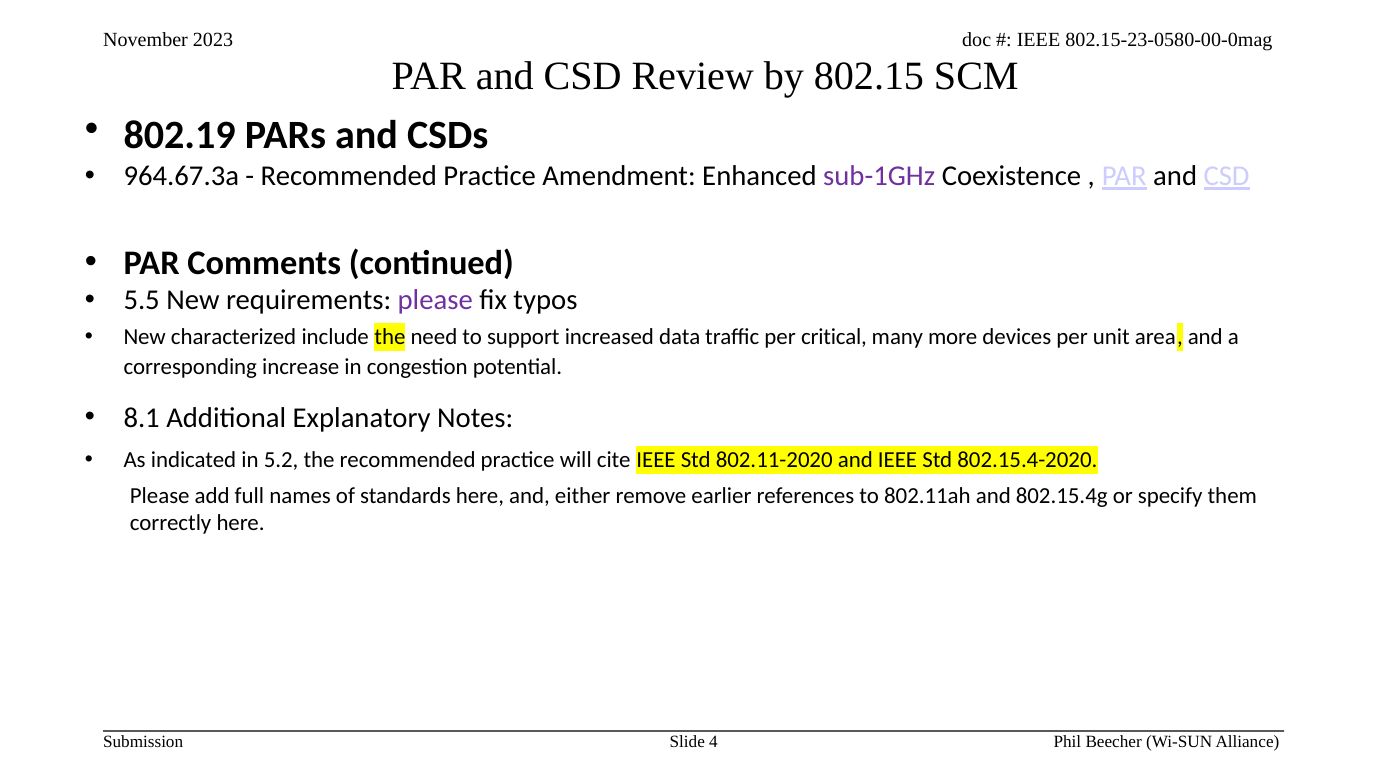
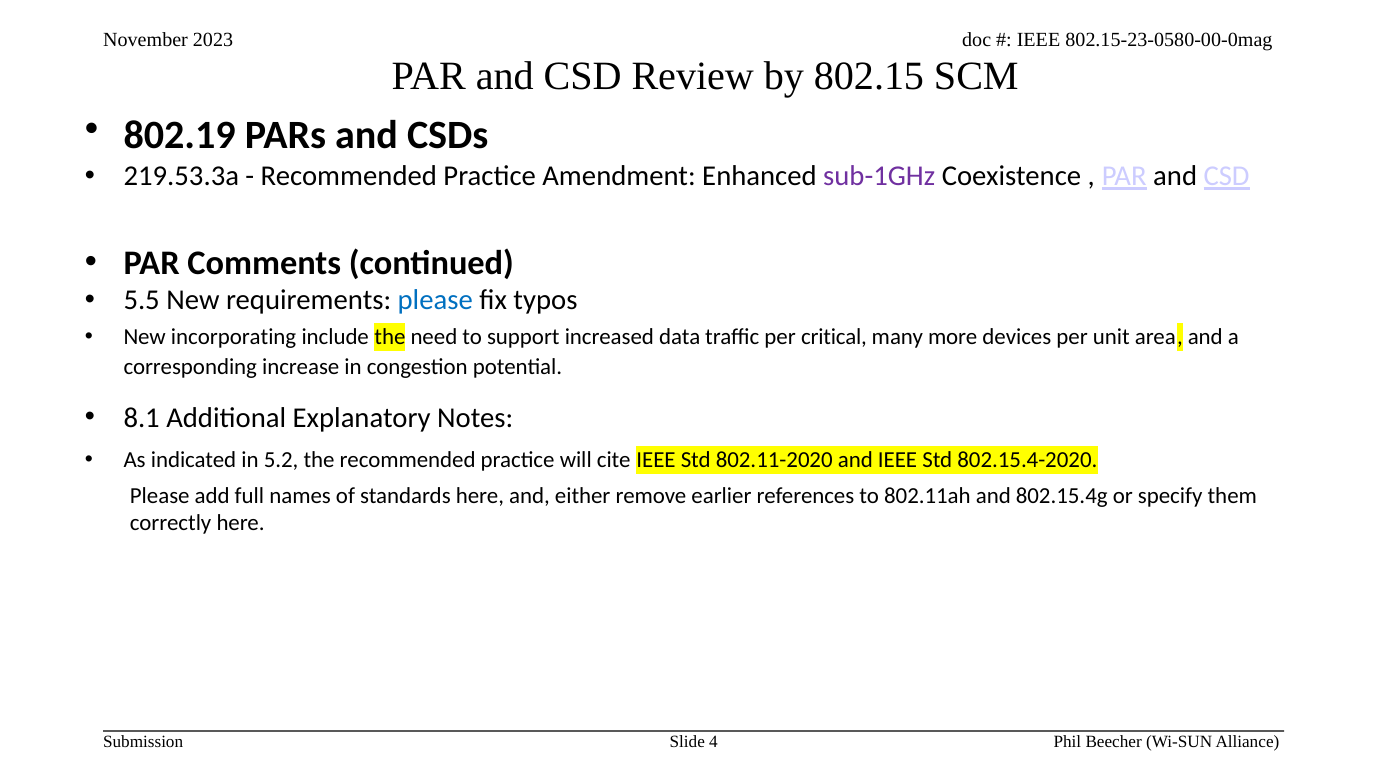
964.67.3a: 964.67.3a -> 219.53.3a (181, 176)
please colour: purple -> blue (435, 300)
characterized: characterized -> incorporating (234, 337)
